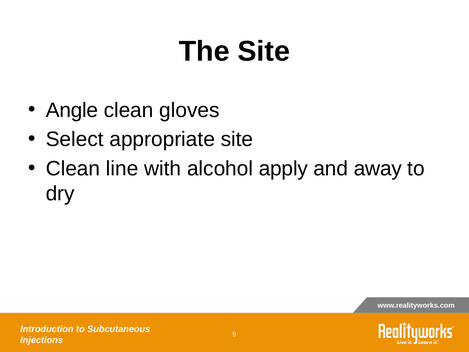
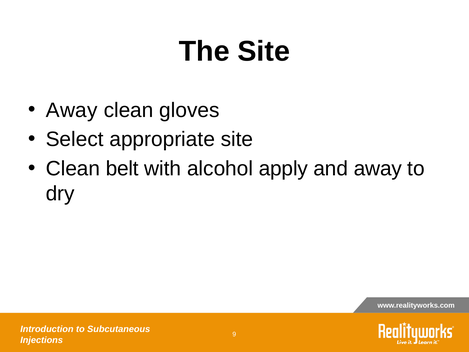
Angle: Angle -> Away (72, 110)
line: line -> belt (122, 168)
